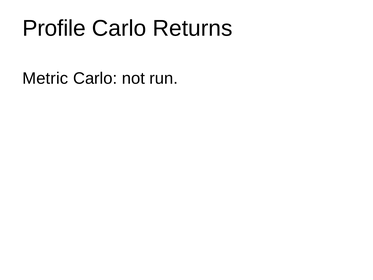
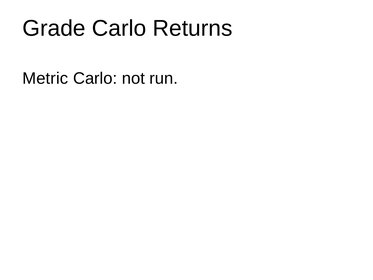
Profile: Profile -> Grade (54, 28)
